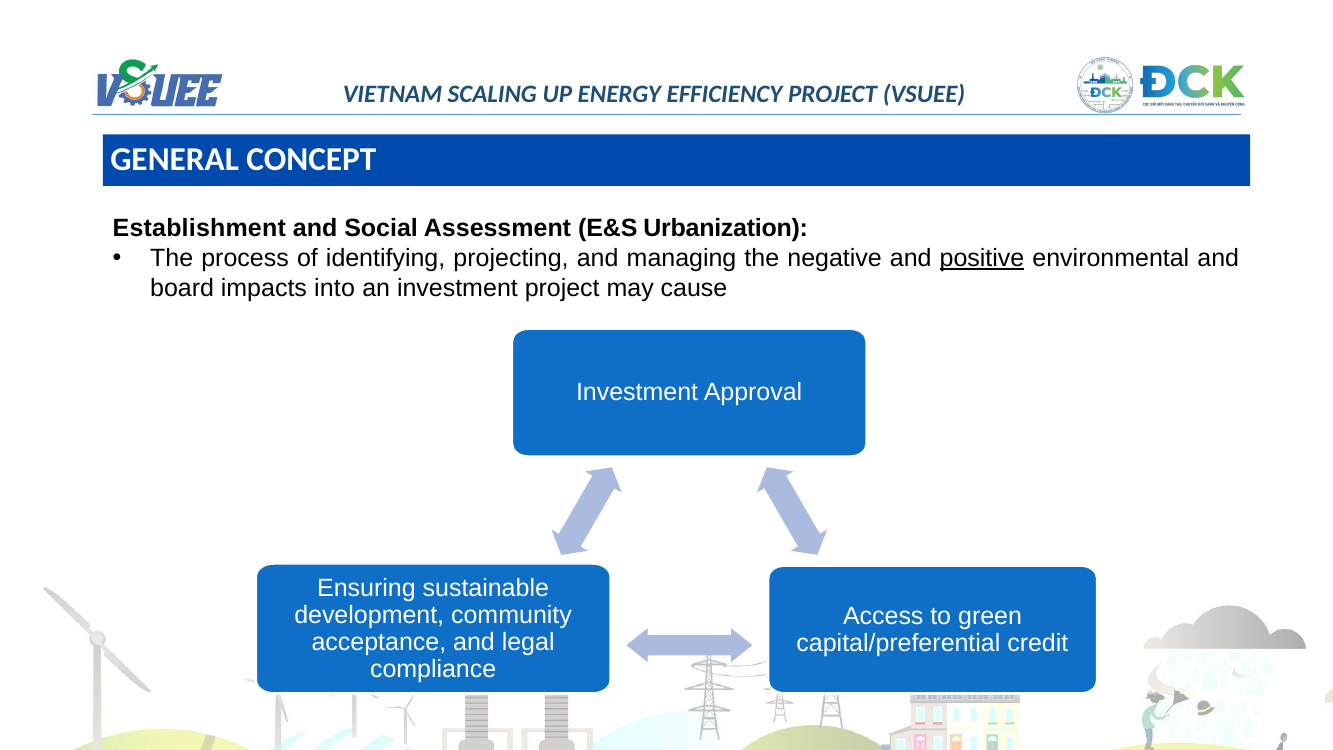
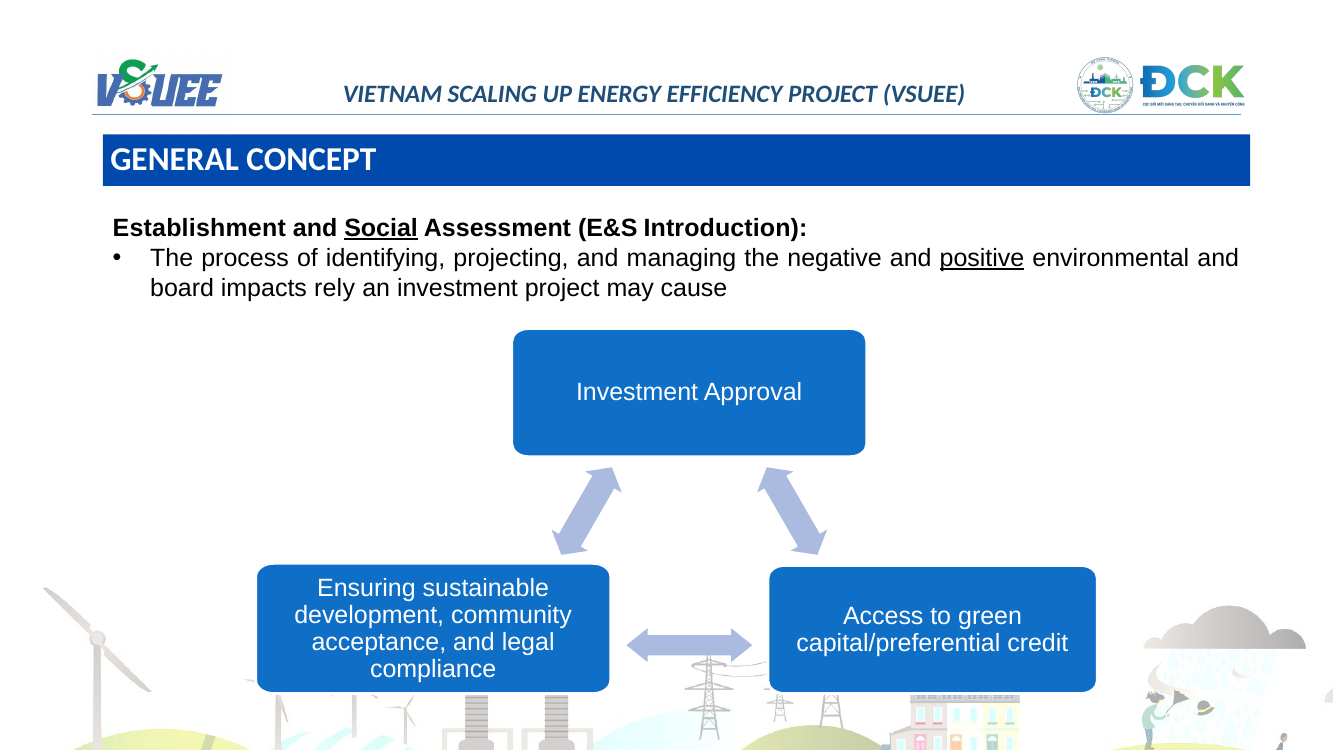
Social underline: none -> present (381, 228)
Urbanization: Urbanization -> Introduction (726, 228)
into: into -> rely (335, 288)
